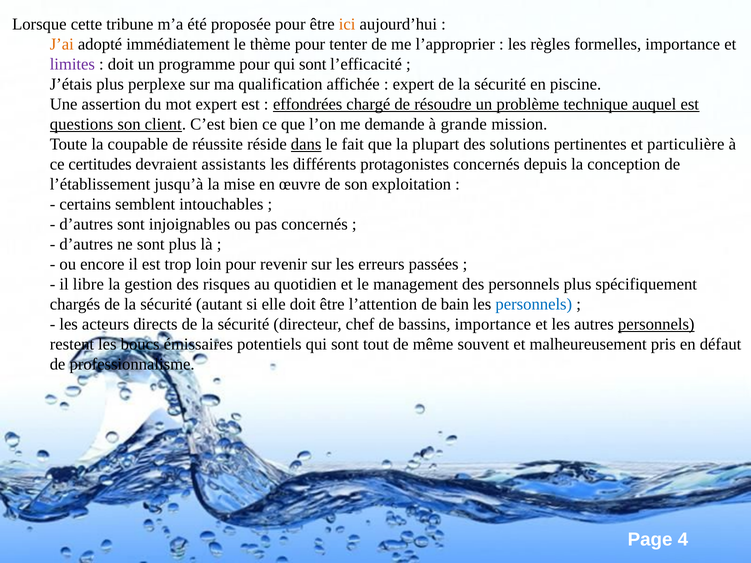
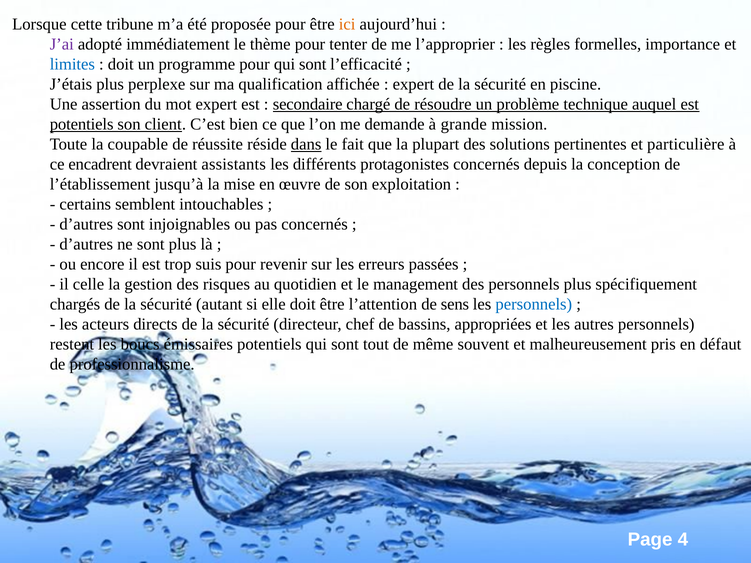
J’ai colour: orange -> purple (62, 44)
limites colour: purple -> blue (72, 64)
effondrées: effondrées -> secondaire (308, 104)
questions: questions -> potentiels (82, 124)
certitudes: certitudes -> encadrent (100, 164)
loin: loin -> suis (208, 264)
libre: libre -> celle (88, 284)
bain: bain -> sens (455, 304)
bassins importance: importance -> appropriées (493, 324)
personnels underline: present -> none (656, 324)
